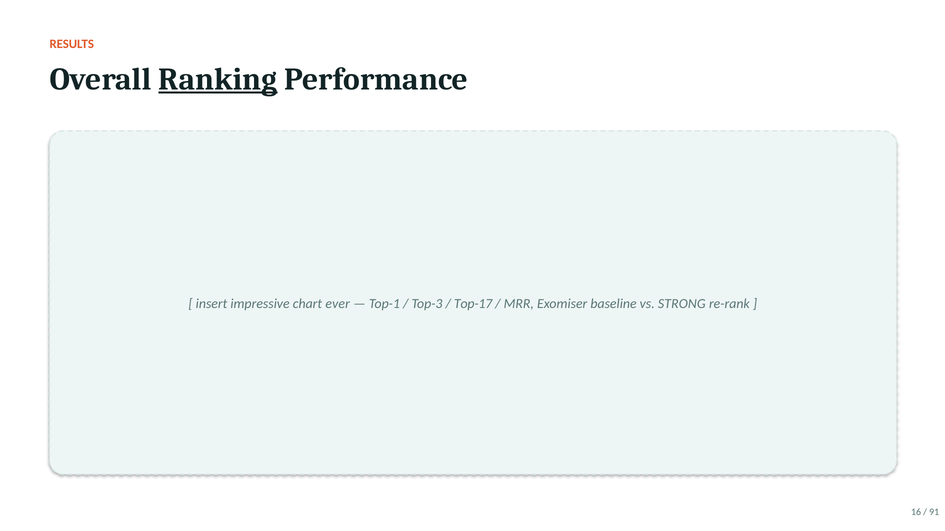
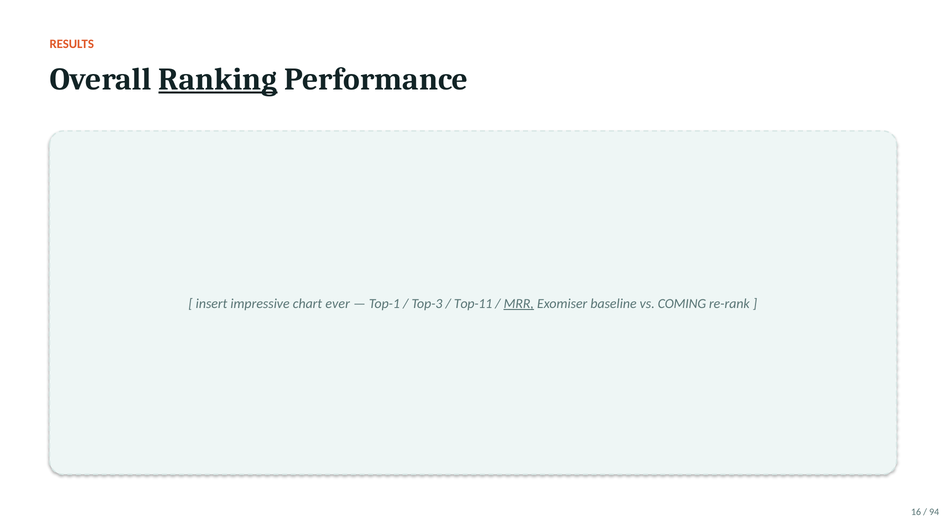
Top-17: Top-17 -> Top-11 (473, 304)
MRR underline: none -> present (519, 304)
STRONG: STRONG -> COMING (682, 304)
91: 91 -> 94 (934, 513)
